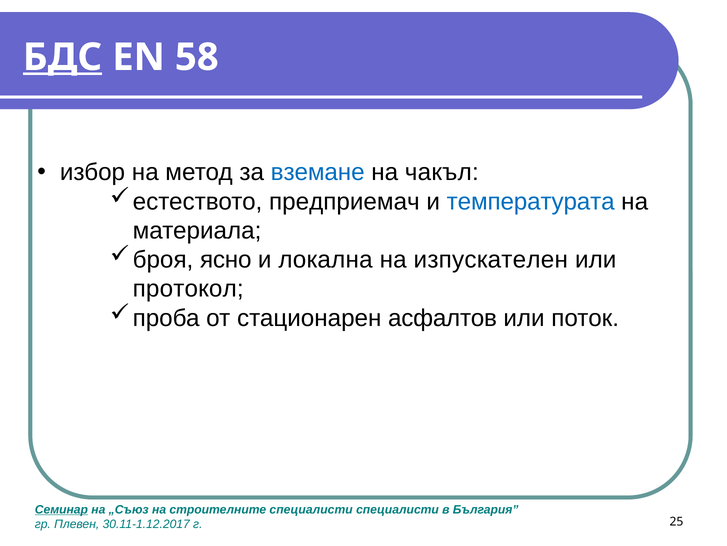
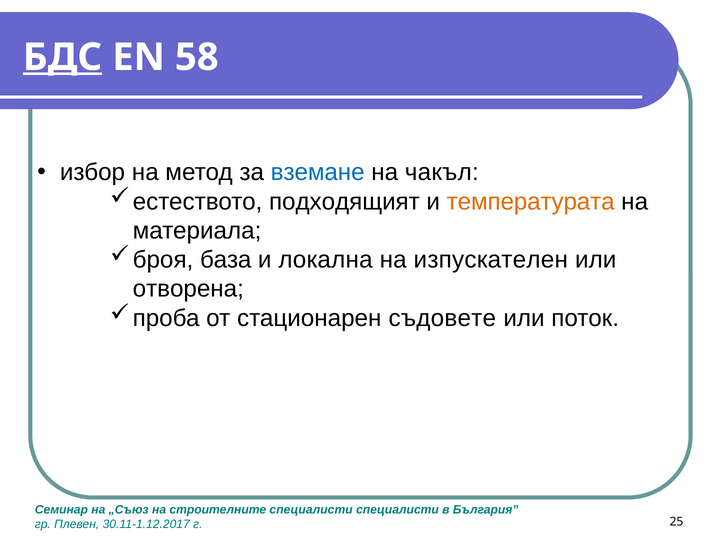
предприемач: предприемач -> подходящият (344, 201)
температурата colour: blue -> orange (531, 201)
ясно: ясно -> база (226, 259)
протокол: протокол -> отворена (188, 289)
асфалтов: асфалтов -> съдовете (442, 318)
Семинар underline: present -> none (61, 509)
